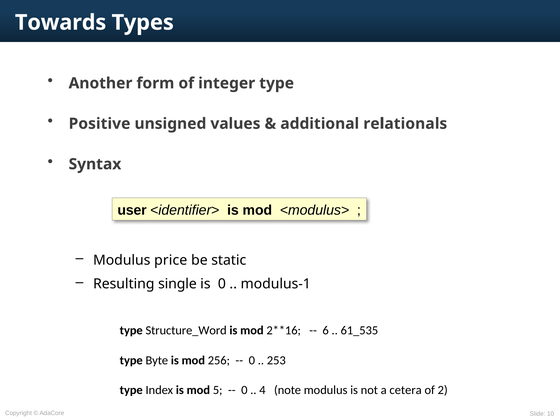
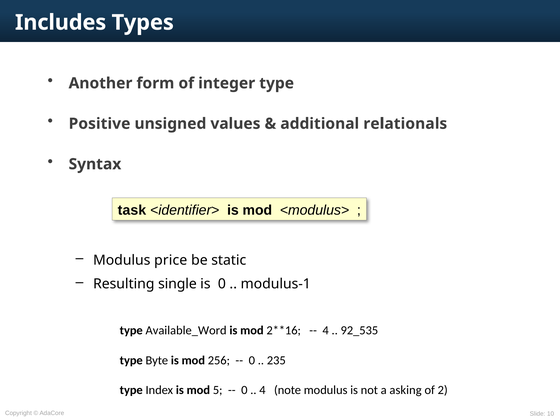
Towards: Towards -> Includes (61, 23)
user: user -> task (132, 210)
Structure_Word: Structure_Word -> Available_Word (186, 330)
6: 6 -> 4 (326, 330)
61_535: 61_535 -> 92_535 (359, 330)
253: 253 -> 235 (276, 360)
cetera: cetera -> asking (406, 390)
